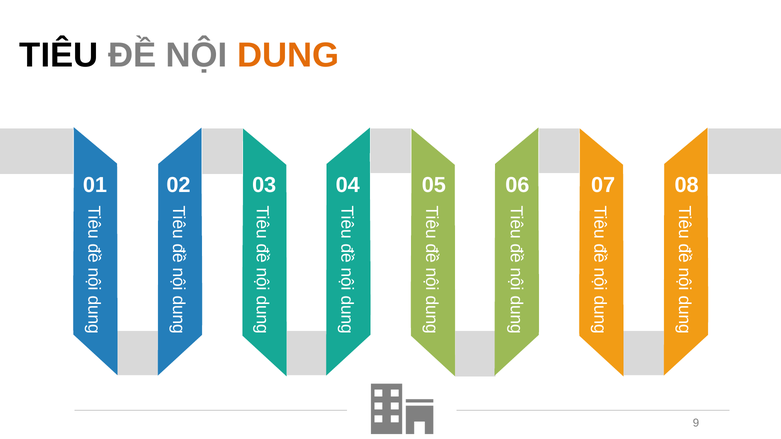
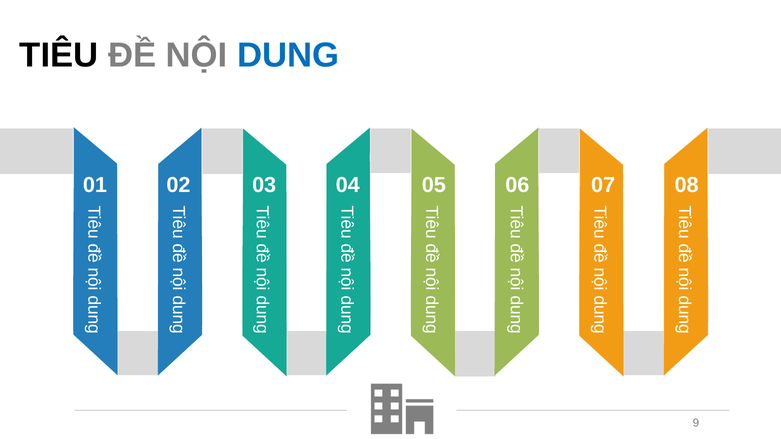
DUNG colour: orange -> blue (288, 55)
